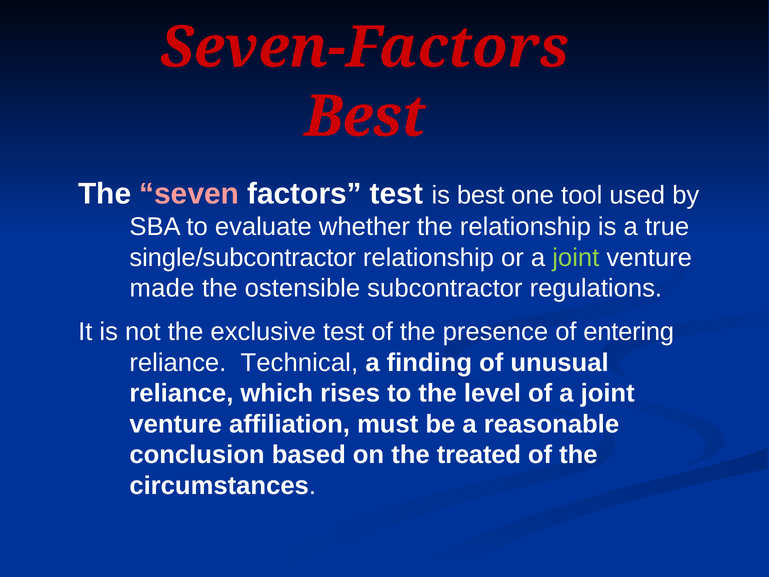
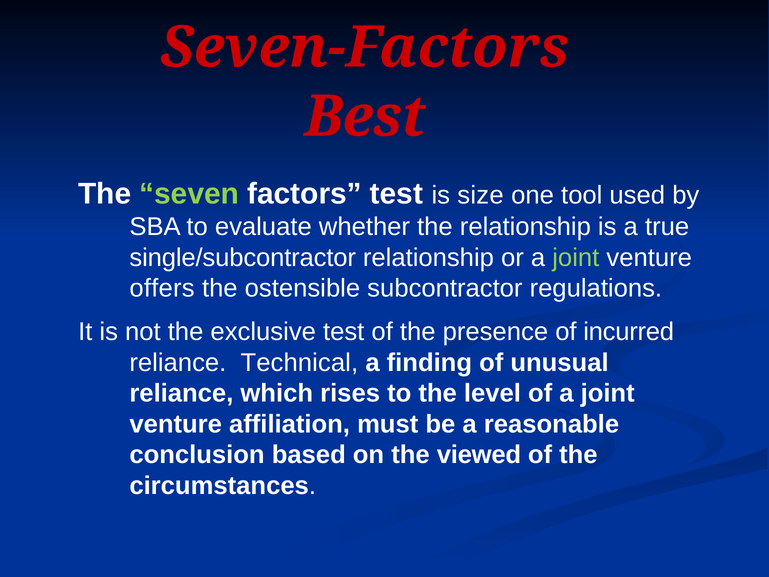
seven colour: pink -> light green (189, 194)
is best: best -> size (481, 195)
made: made -> offers (162, 288)
entering: entering -> incurred (629, 332)
treated: treated -> viewed (479, 455)
